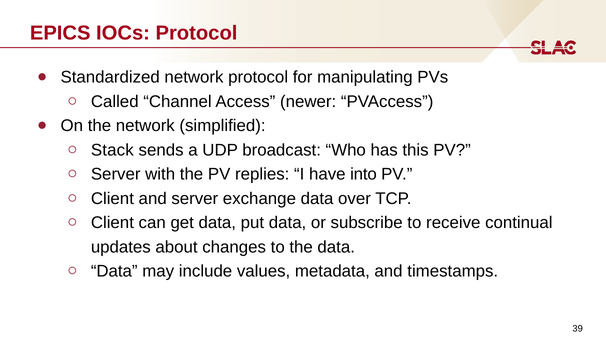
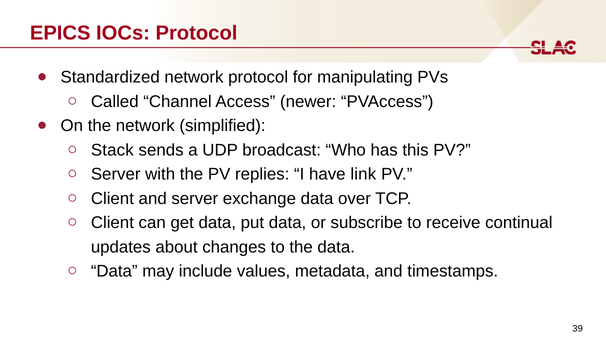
into: into -> link (363, 174)
